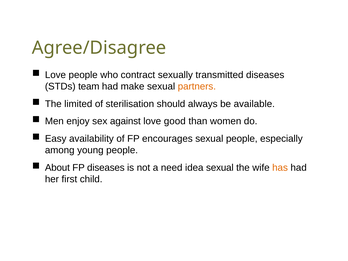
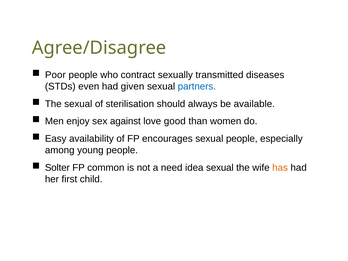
Love: Love -> Poor (55, 75)
team: team -> even (89, 86)
make: make -> given (133, 86)
partners colour: orange -> blue (197, 86)
The limited: limited -> sexual (78, 104)
About: About -> Solter (57, 168)
FP diseases: diseases -> common (106, 168)
